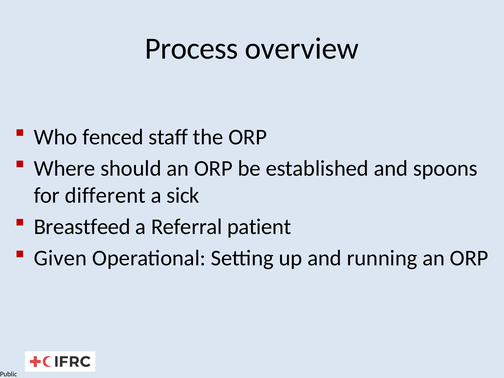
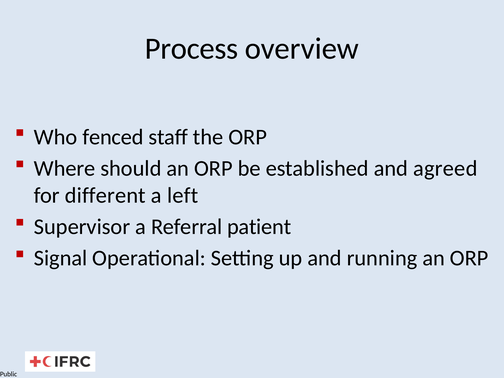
spoons: spoons -> agreed (445, 169)
sick: sick -> left (183, 195)
Breastfeed: Breastfeed -> Supervisor (82, 227)
Given: Given -> Signal (61, 258)
